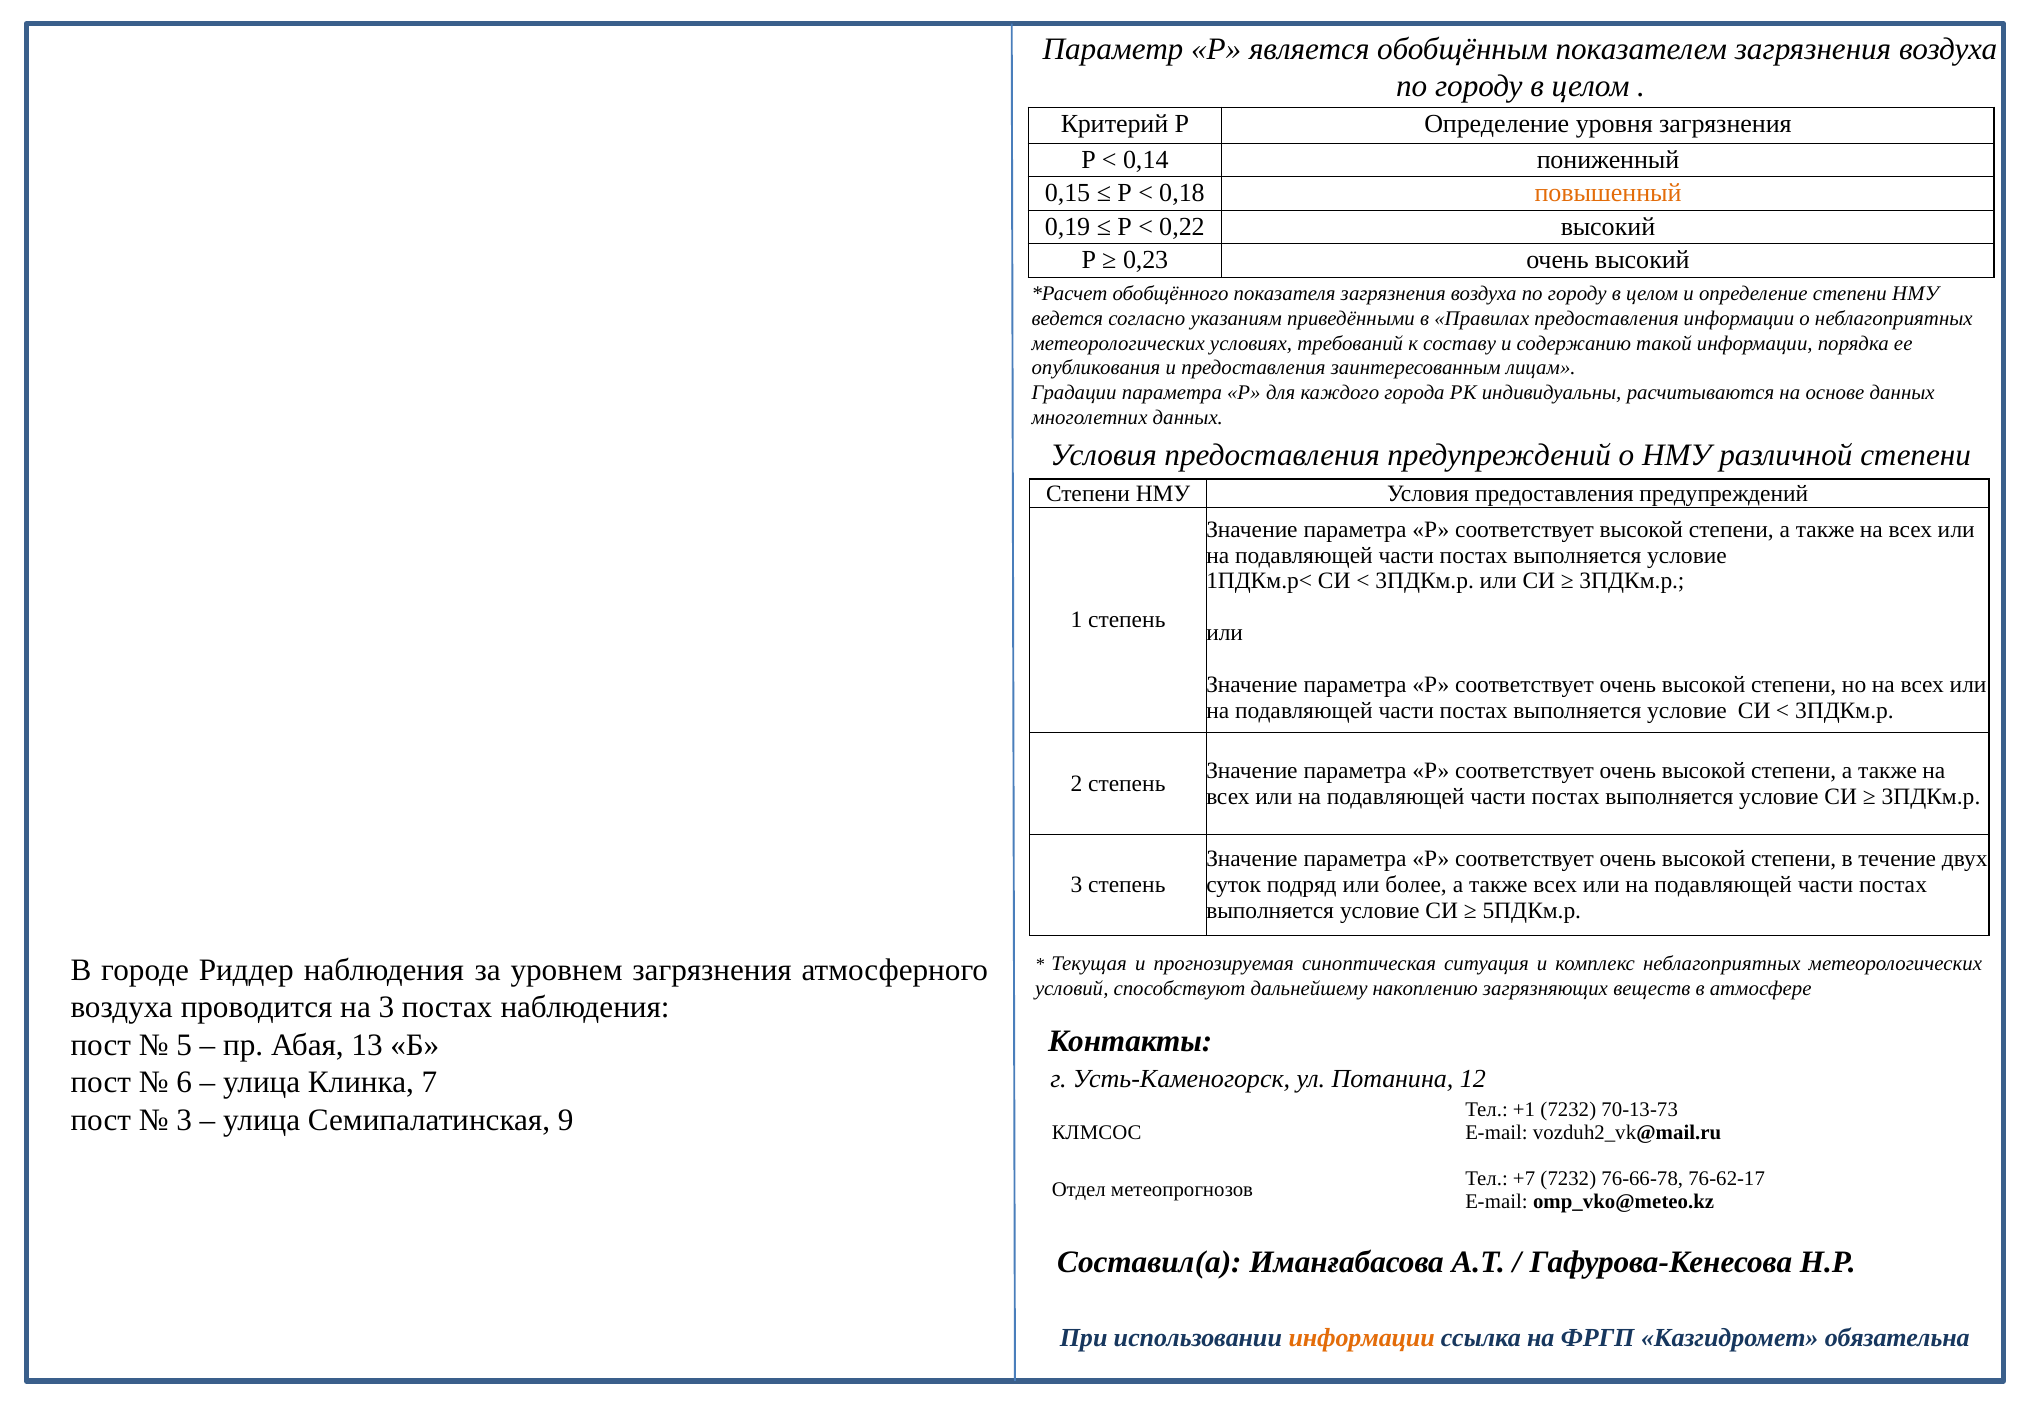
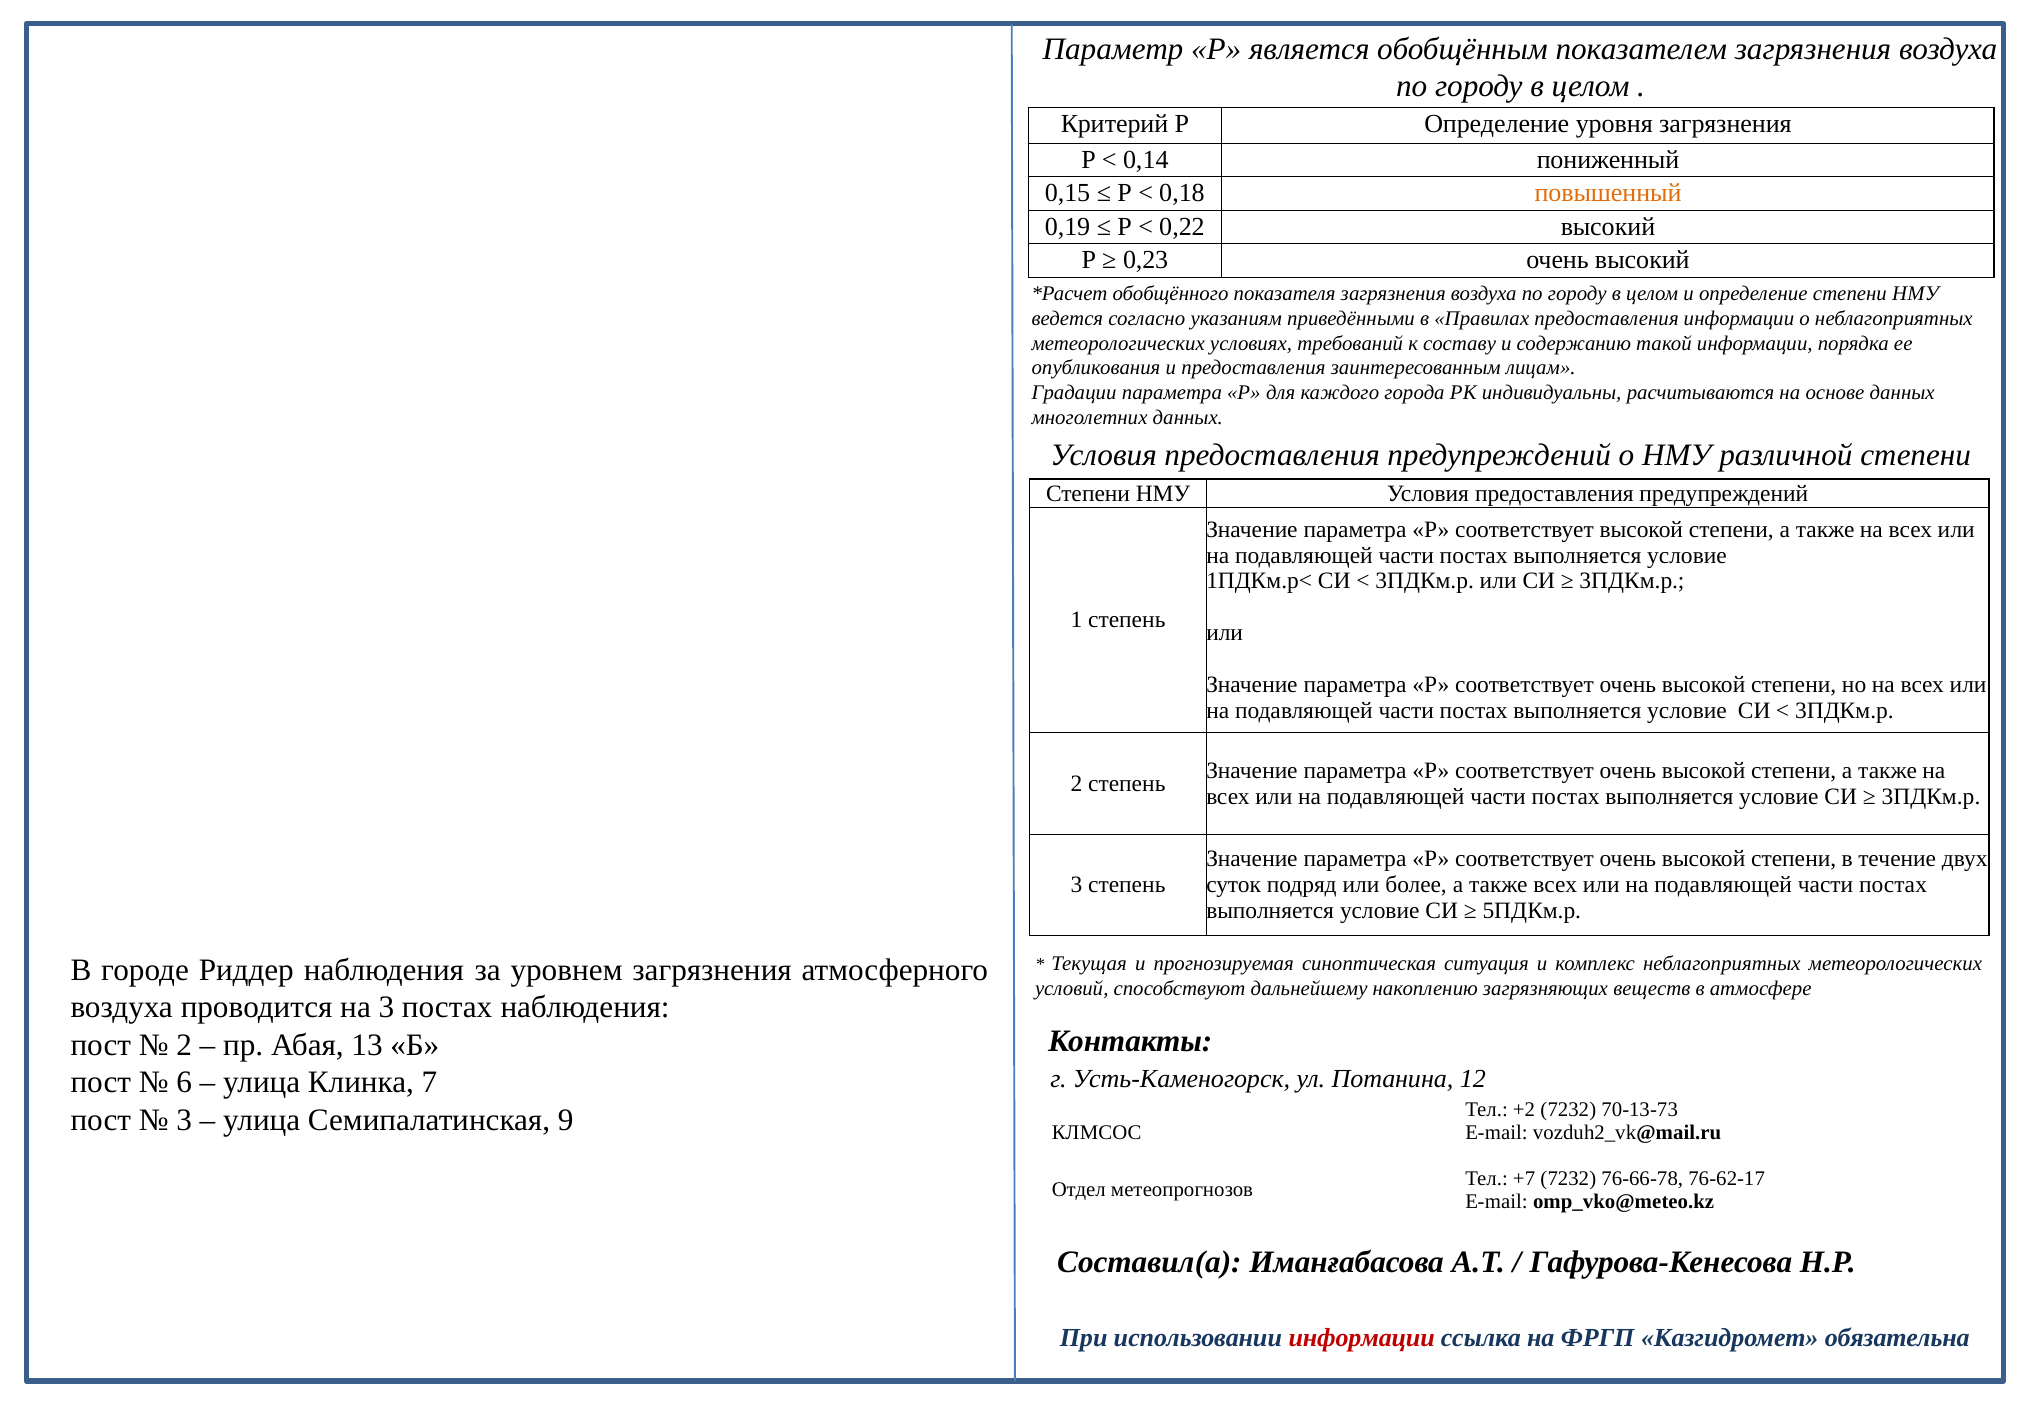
5: 5 -> 2 (184, 1045)
+1: +1 -> +2 (1524, 1110)
информации colour: orange -> red (1362, 1338)
